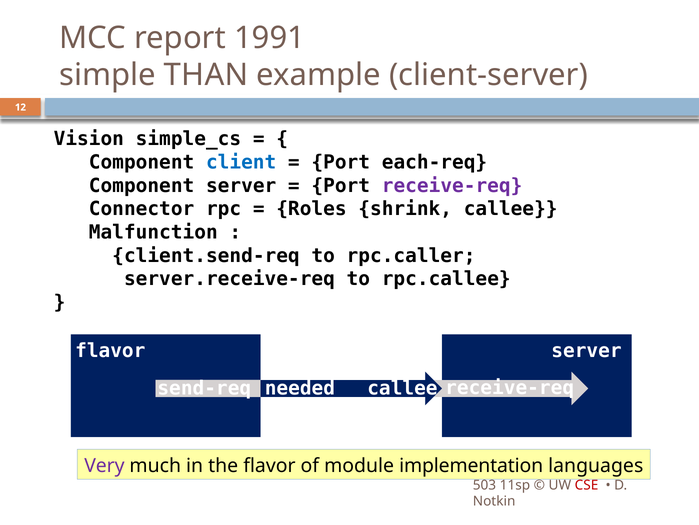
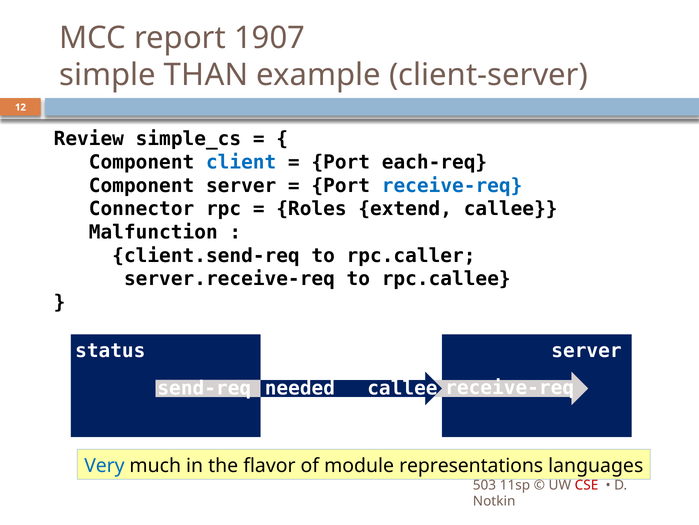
1991: 1991 -> 1907 (270, 38)
Vision: Vision -> Review (89, 139)
receive-req colour: purple -> blue (452, 185)
shrink: shrink -> extend (405, 209)
flavor: flavor -> status (110, 350)
Very colour: purple -> blue (104, 465)
implementation: implementation -> representations (471, 465)
